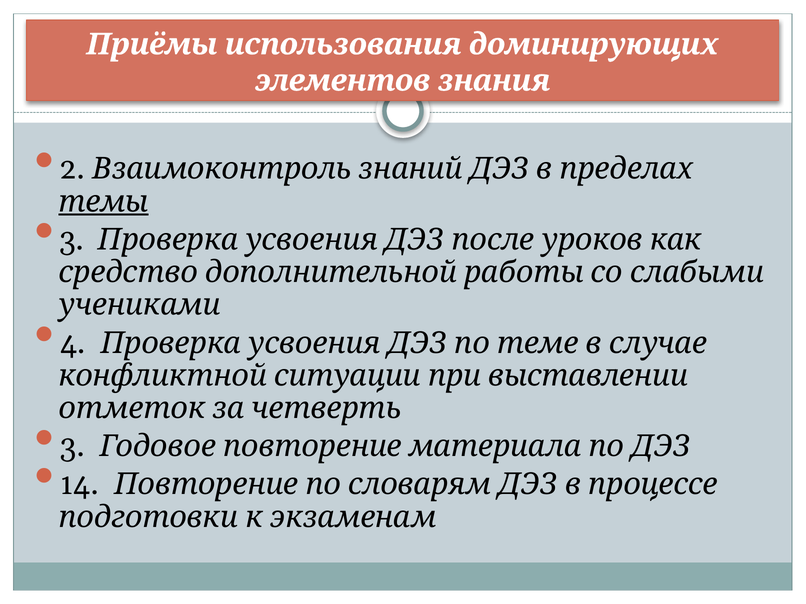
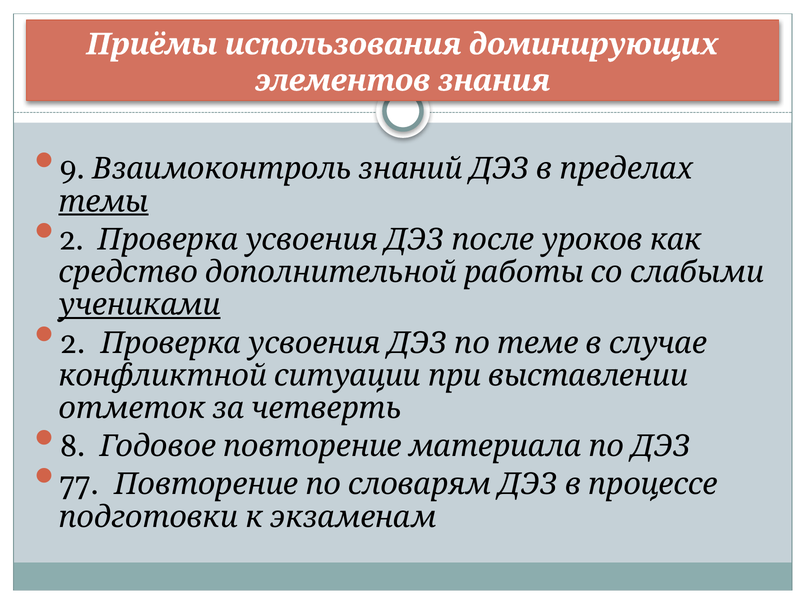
2: 2 -> 9 (72, 169)
3: 3 -> 2 (72, 240)
учениками underline: none -> present (140, 305)
4: 4 -> 2 (73, 343)
3: 3 -> 8 (73, 447)
14: 14 -> 77 (80, 485)
